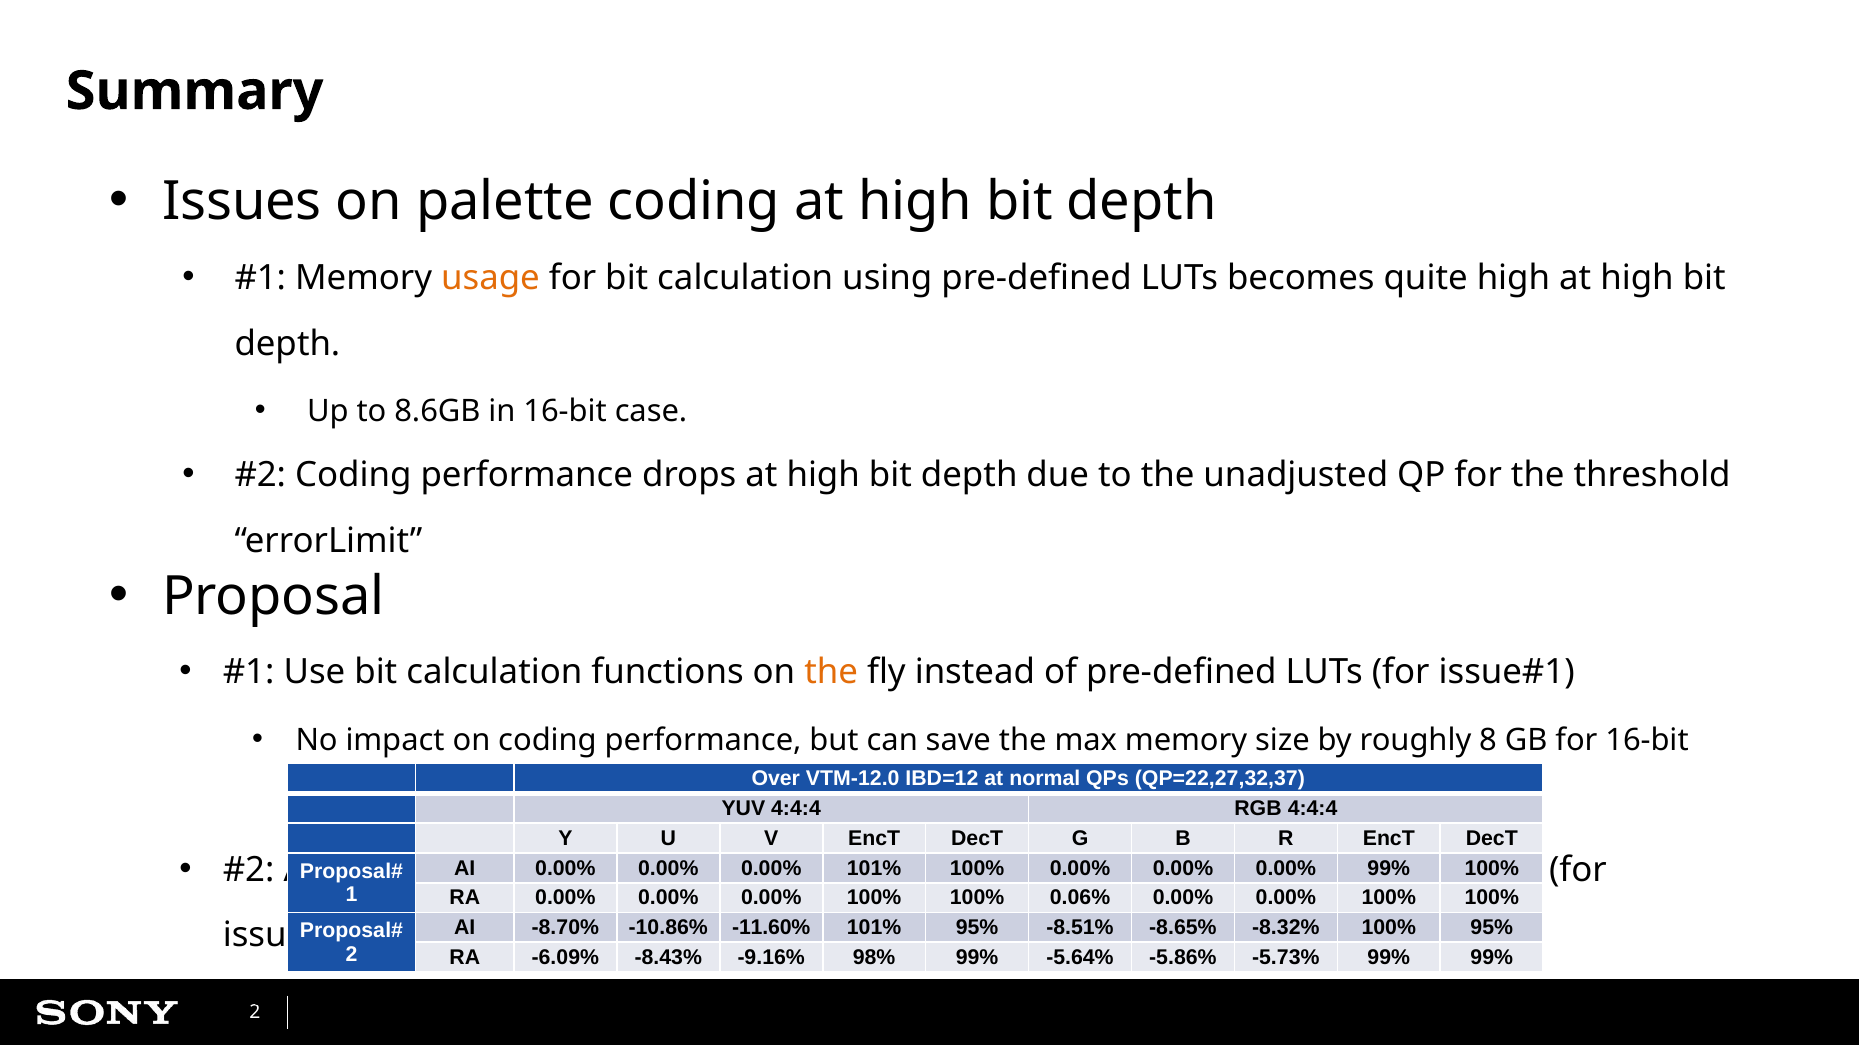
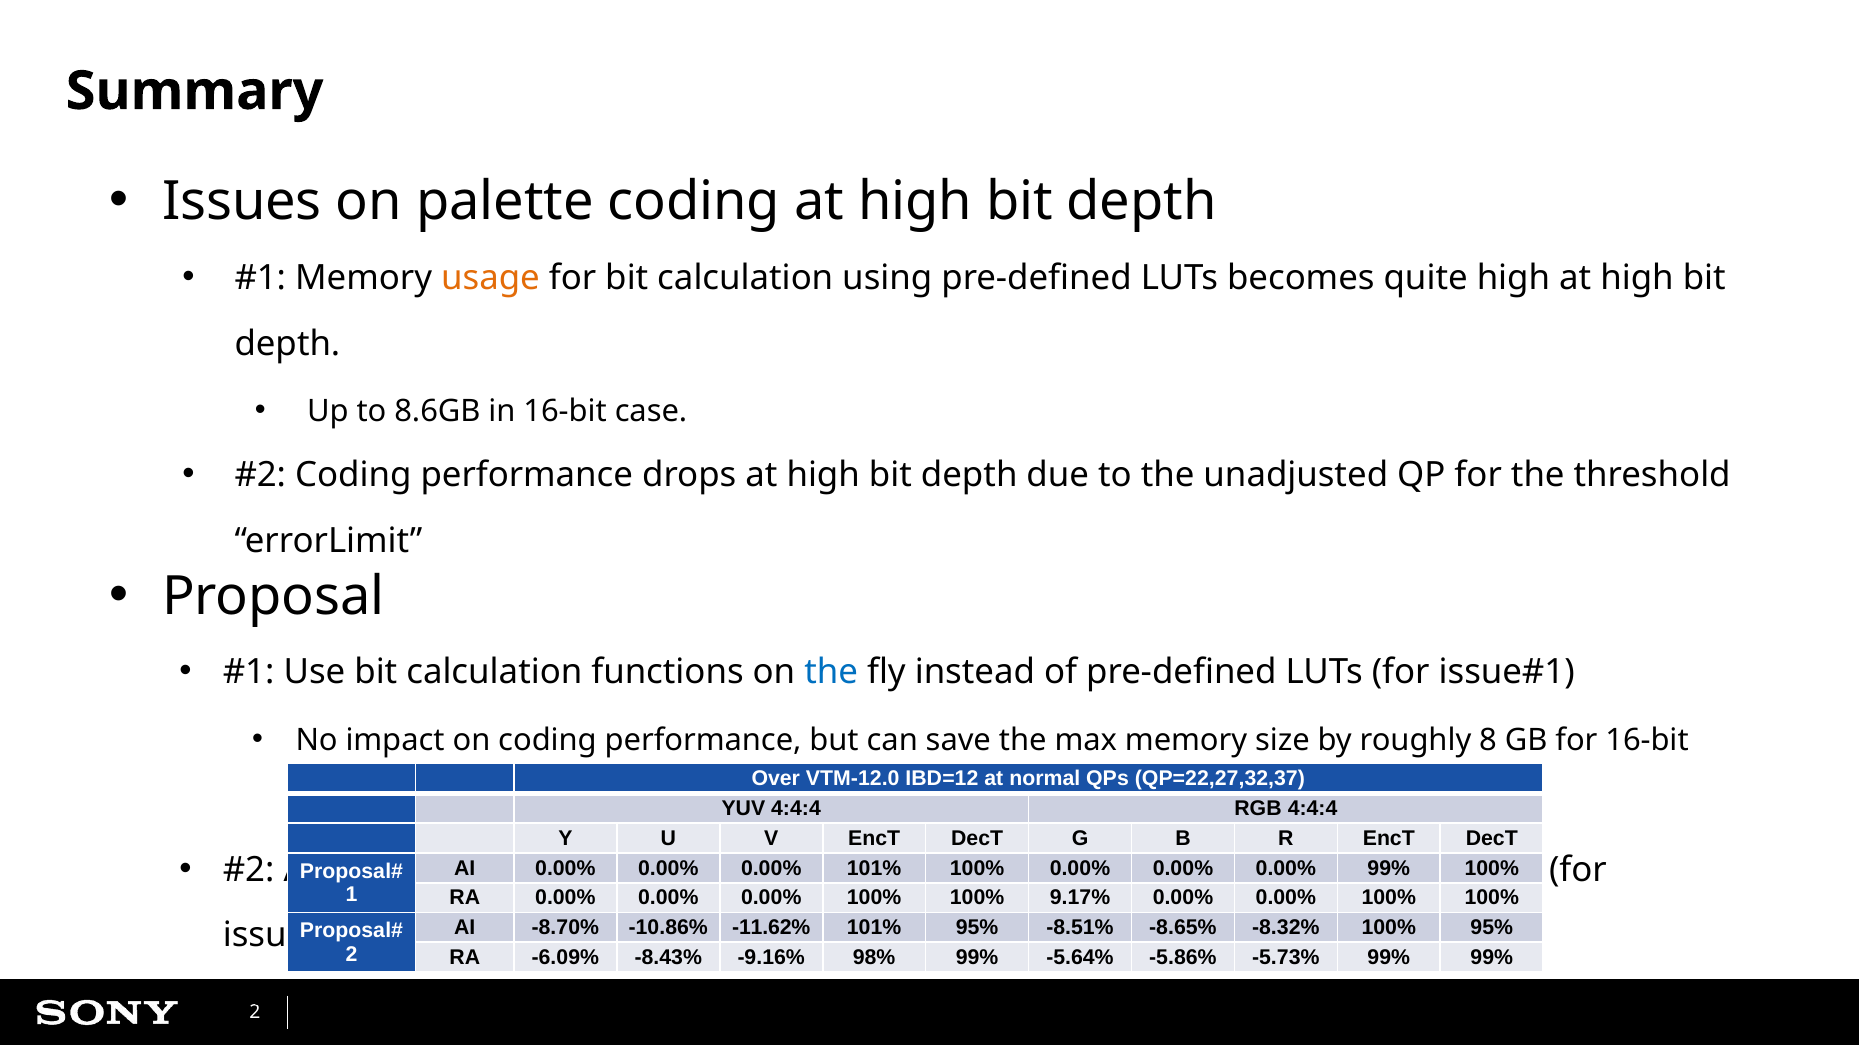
the colour: orange -> blue (831, 672)
0.06%: 0.06% -> 9.17% (1080, 898)
-11.60%: -11.60% -> -11.62% (771, 928)
